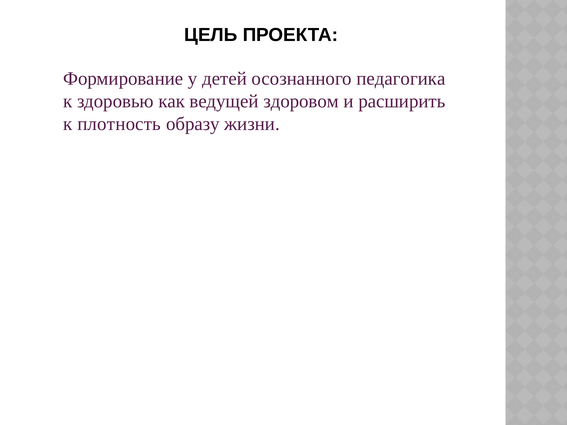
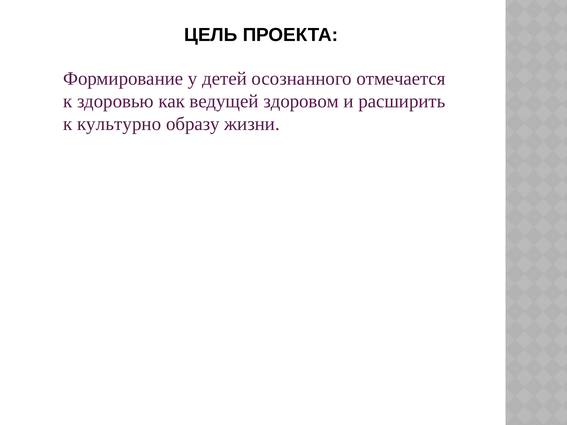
педагогика: педагогика -> отмечается (401, 79)
плотность: плотность -> культурно (119, 124)
